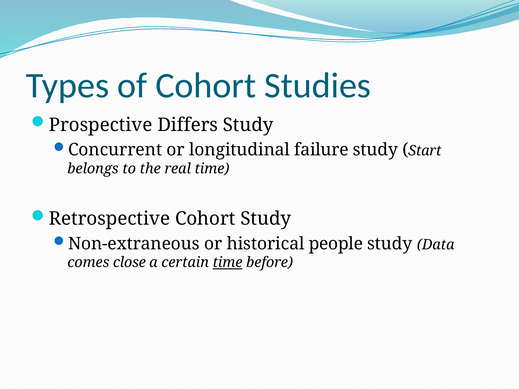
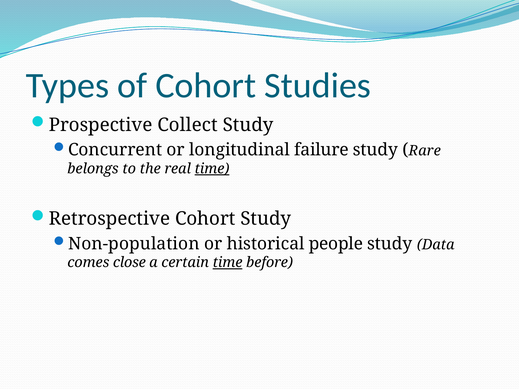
Differs: Differs -> Collect (188, 125)
Start: Start -> Rare (425, 151)
time underline: none -> present (212, 169)
Non-extraneous: Non-extraneous -> Non-population (134, 244)
